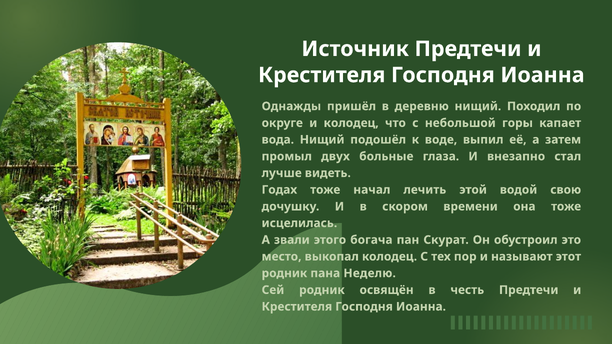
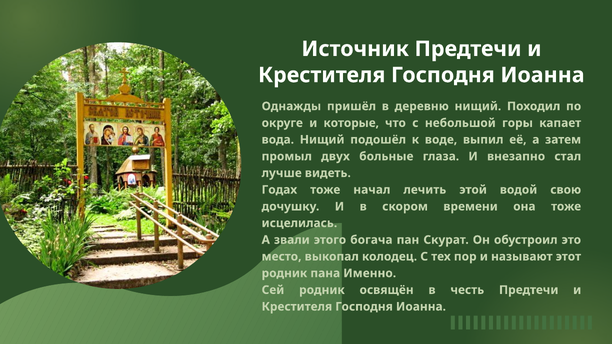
и колодец: колодец -> которые (351, 123)
Неделю: Неделю -> Именно (370, 273)
